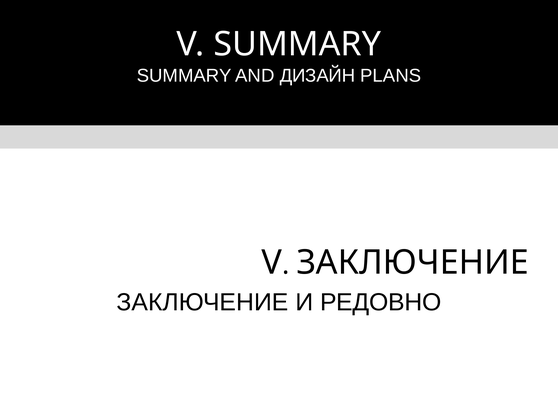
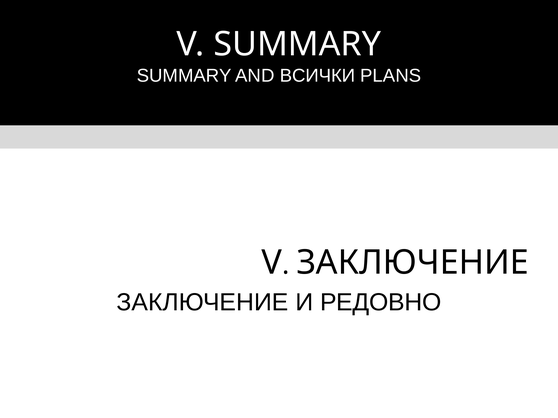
ДИЗАЙН: ДИЗАЙН -> ВСИЧКИ (317, 76)
